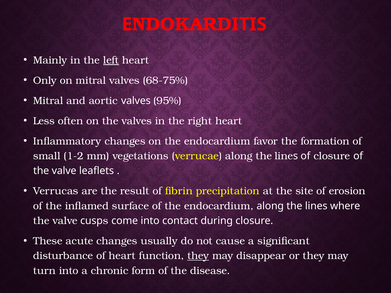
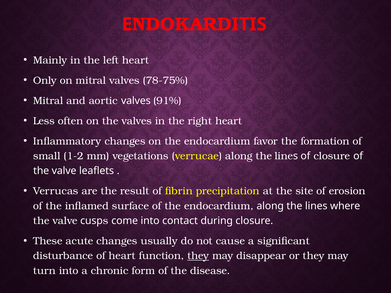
left underline: present -> none (111, 60)
68-75%: 68-75% -> 78-75% (165, 80)
95%: 95% -> 91% (167, 101)
